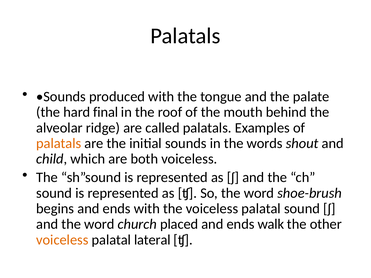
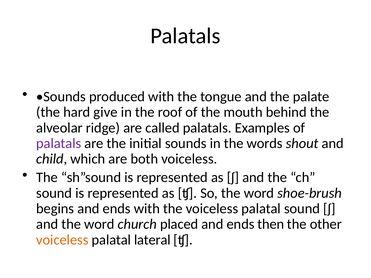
final: final -> give (105, 112)
palatals colour: orange -> purple (59, 143)
walk: walk -> then (271, 224)
